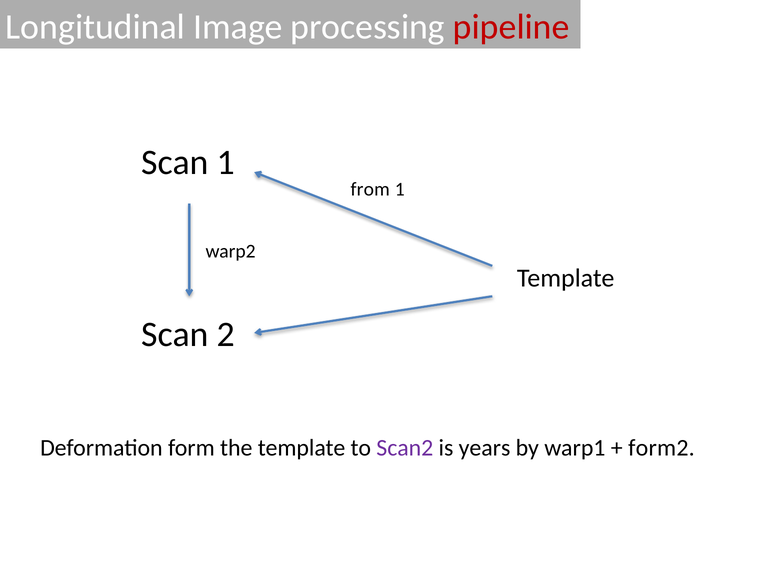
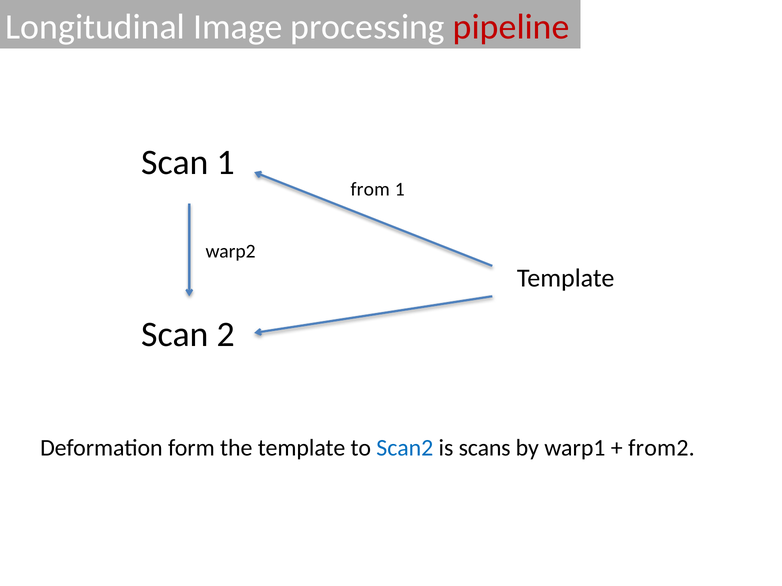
Scan2 colour: purple -> blue (405, 448)
years: years -> scans (485, 448)
form2: form2 -> from2 (661, 448)
